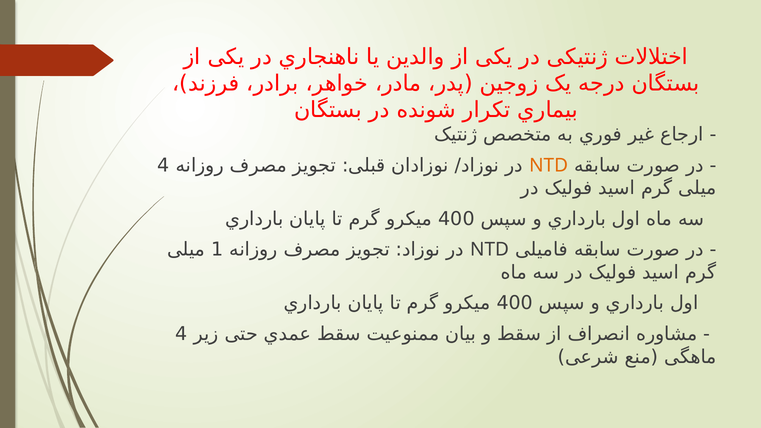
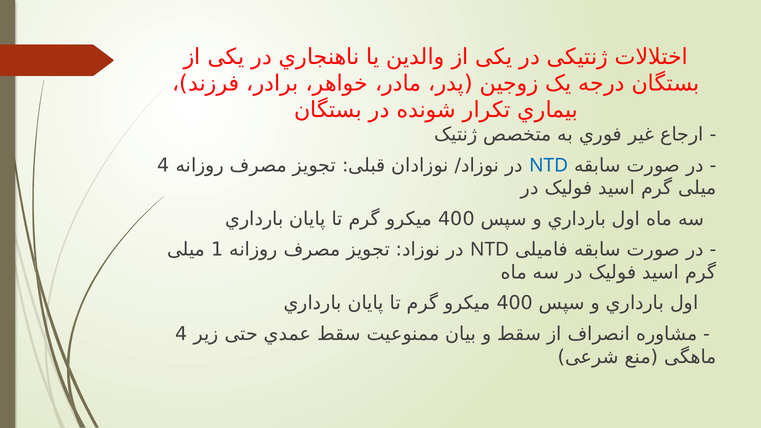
NTD colour: orange -> blue (549, 165)
